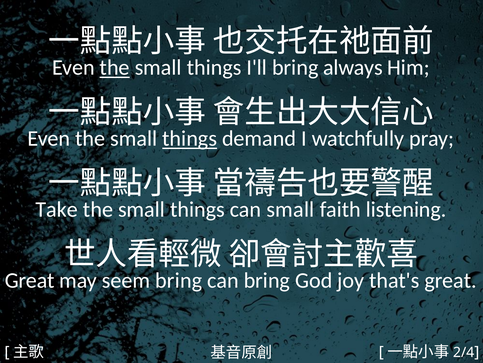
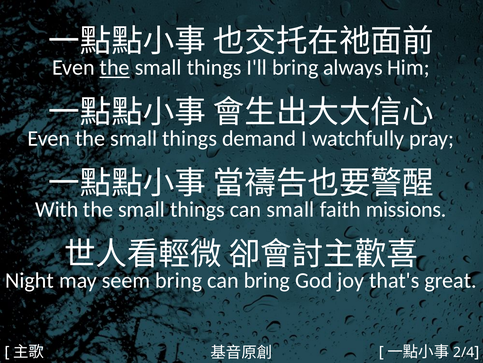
things underline: present -> none (190, 138)
Take: Take -> With (57, 209)
listening: listening -> missions (406, 209)
Great: Great -> Night (30, 280)
